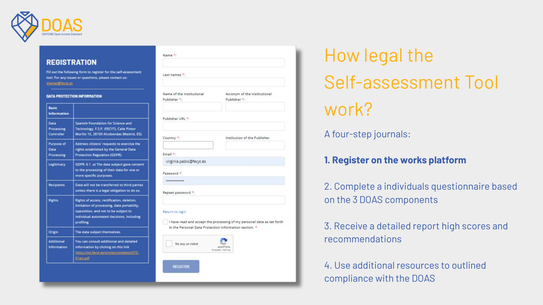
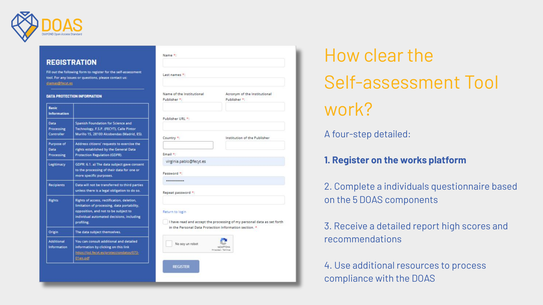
legal: legal -> clear (384, 56)
four-step journals: journals -> detailed (392, 134)
the 3: 3 -> 5 (355, 200)
outlined: outlined -> process (469, 266)
